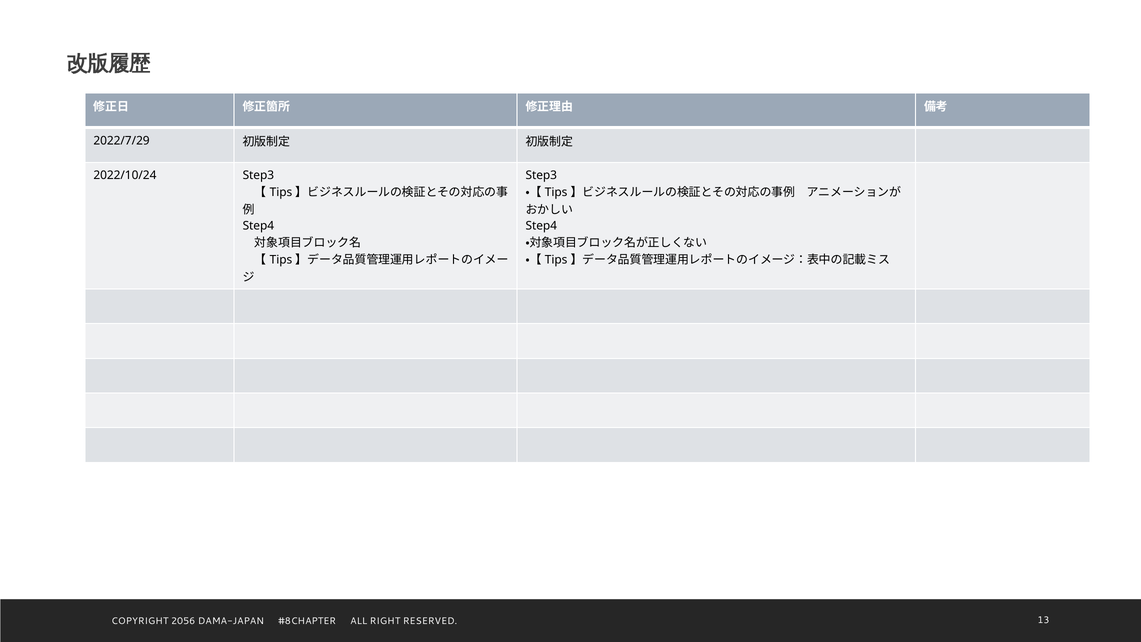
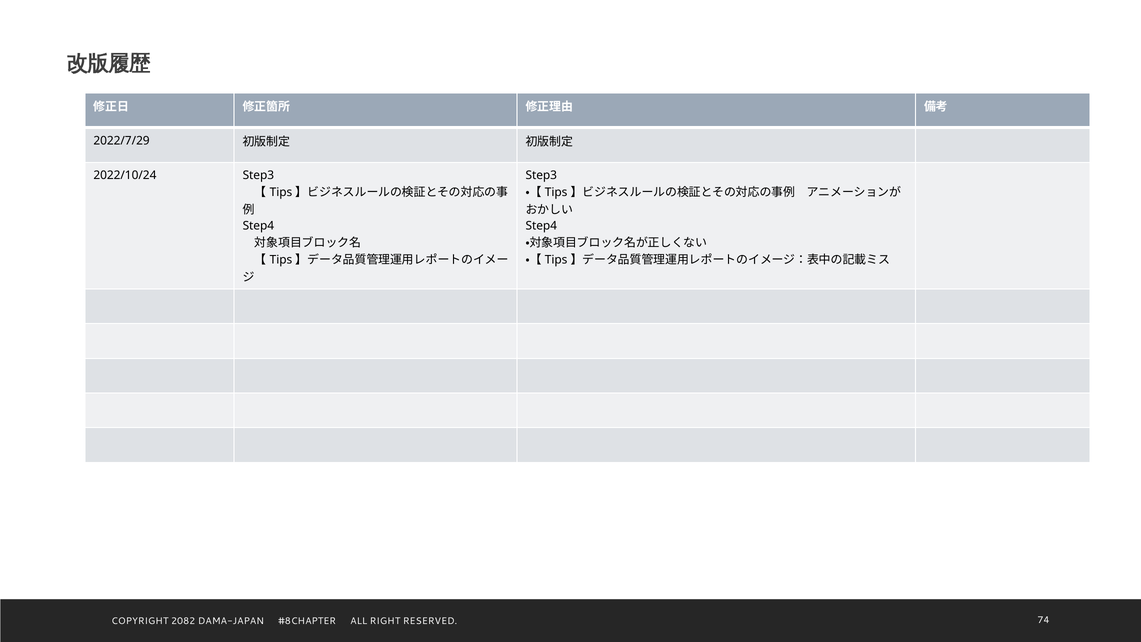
2056: 2056 -> 2082 (183, 621)
13: 13 -> 74 (1043, 620)
